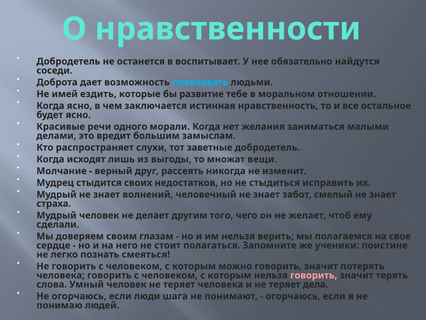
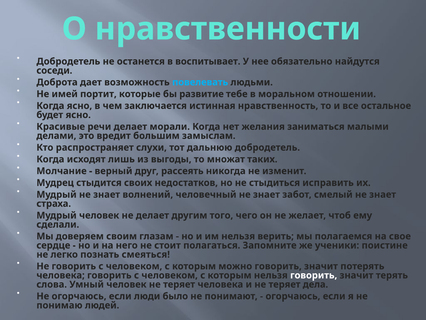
ездить: ездить -> портит (98, 94)
речи одного: одного -> делает (130, 126)
заветные: заветные -> дальнюю (210, 147)
вещи: вещи -> таких (262, 159)
говорить colour: pink -> white (314, 275)
шага: шага -> было (175, 296)
